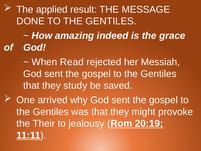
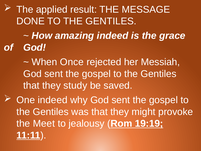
Read: Read -> Once (72, 62)
One arrived: arrived -> indeed (53, 100)
Their: Their -> Meet (44, 123)
20:19: 20:19 -> 19:19 (149, 123)
